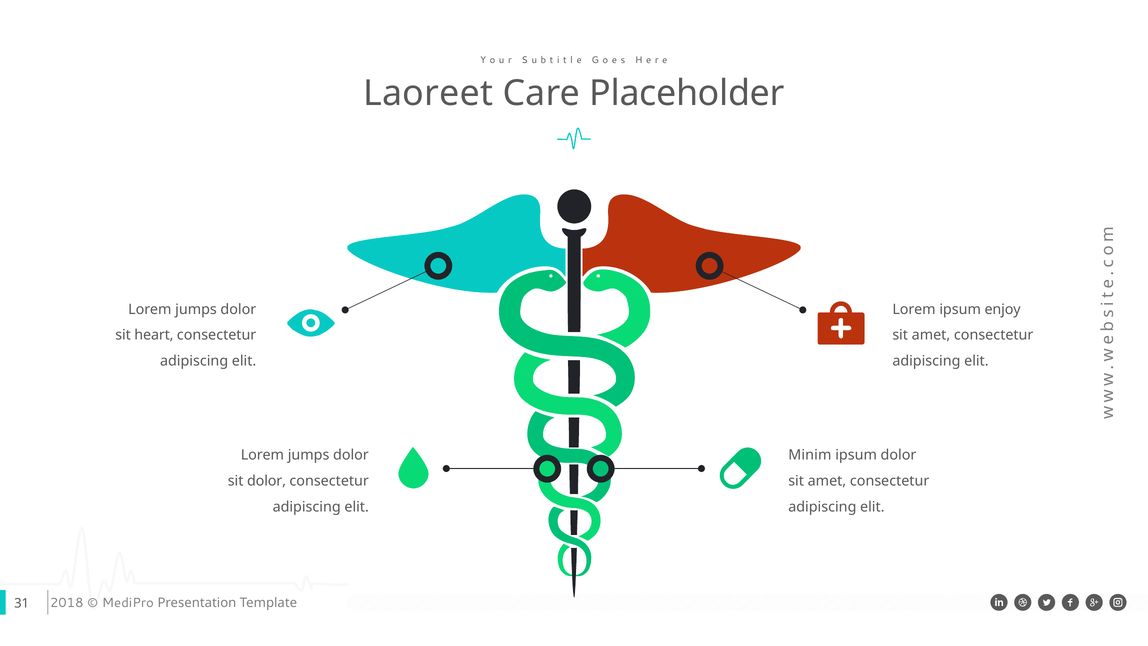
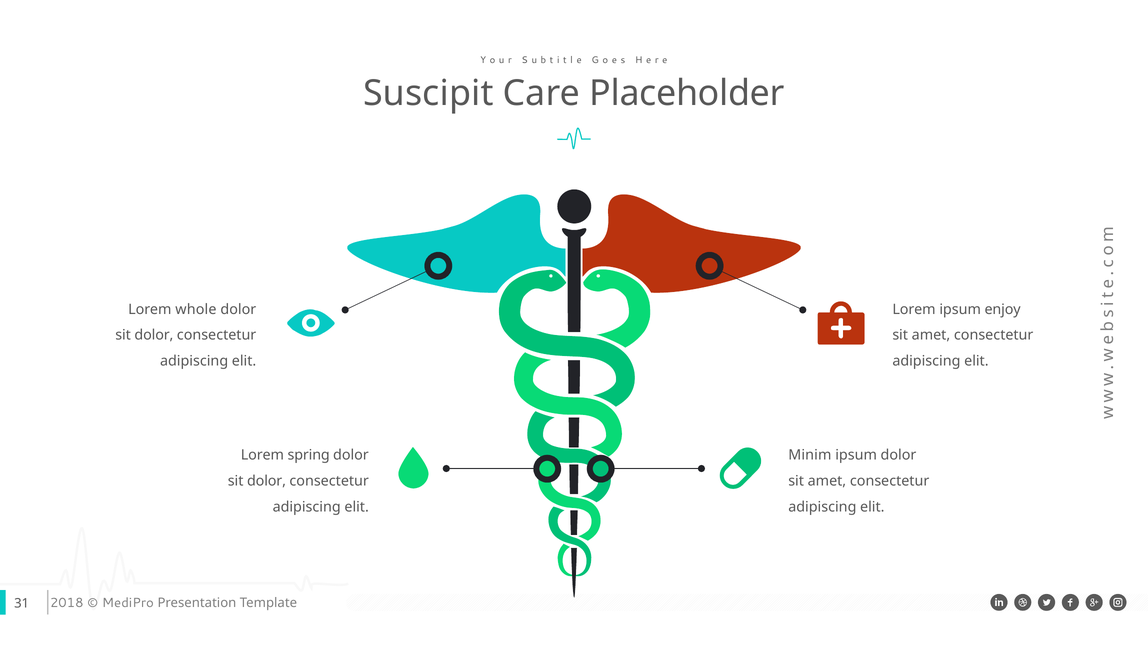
Laoreet: Laoreet -> Suscipit (428, 93)
jumps: jumps -> whole (196, 309)
heart: heart -> dolor (154, 335)
jumps: jumps -> spring (309, 455)
